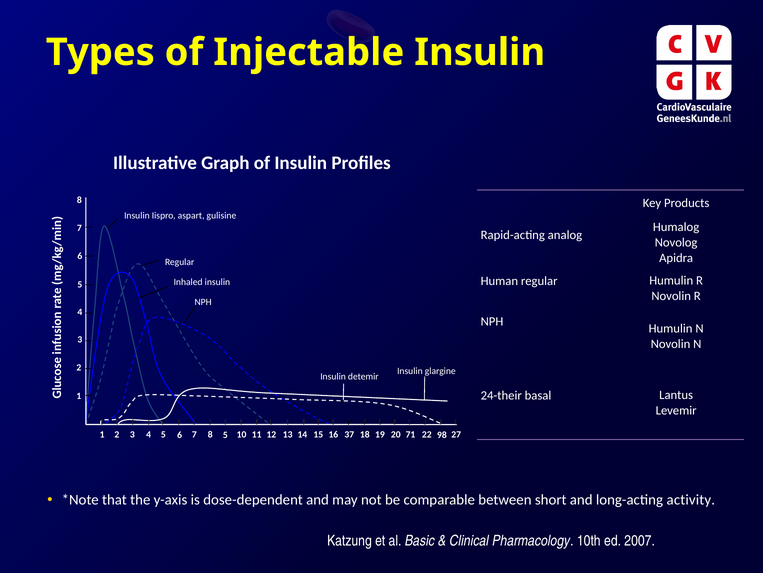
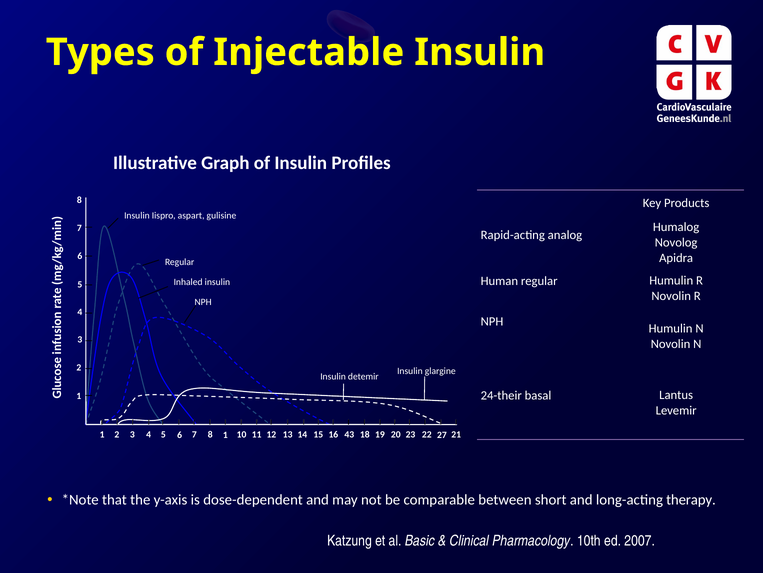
37: 37 -> 43 (349, 434)
71: 71 -> 23 (410, 434)
98: 98 -> 27 (442, 434)
27: 27 -> 21 (456, 434)
8 5: 5 -> 1 (225, 434)
activity: activity -> therapy (691, 499)
